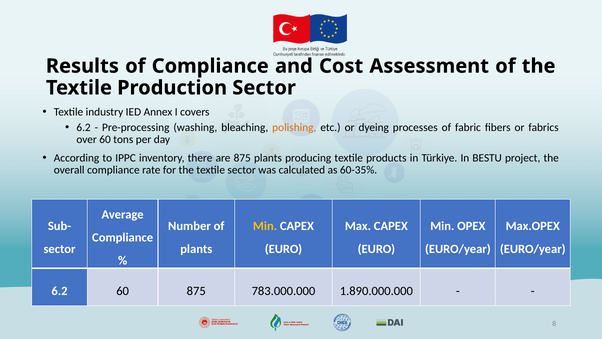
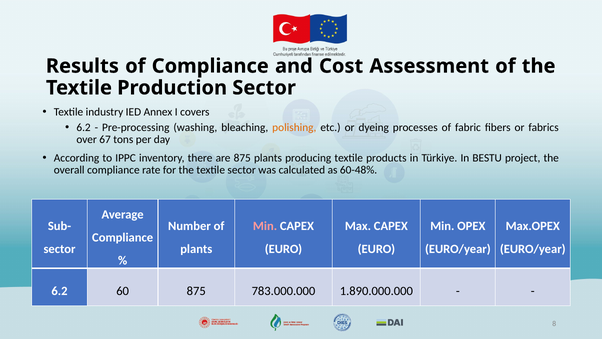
over 60: 60 -> 67 (105, 139)
60-35%: 60-35% -> 60-48% (359, 170)
Min colour: yellow -> pink (265, 226)
